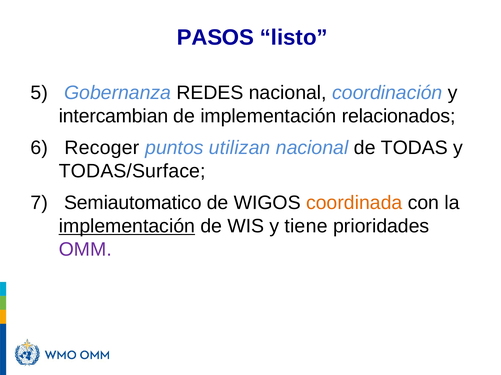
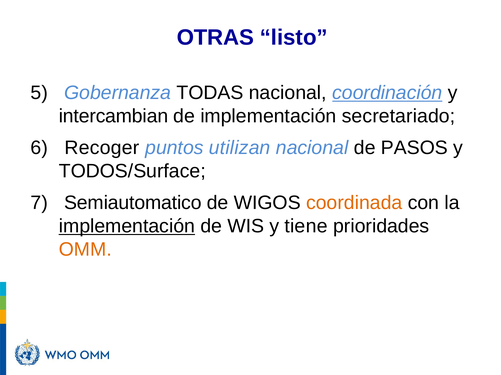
PASOS: PASOS -> OTRAS (215, 38)
REDES: REDES -> TODAS (210, 93)
coordinación underline: none -> present (387, 93)
relacionados: relacionados -> secretariado (399, 116)
TODAS: TODAS -> PASOS (414, 148)
TODAS/Surface: TODAS/Surface -> TODOS/Surface (132, 171)
OMM colour: purple -> orange (85, 250)
